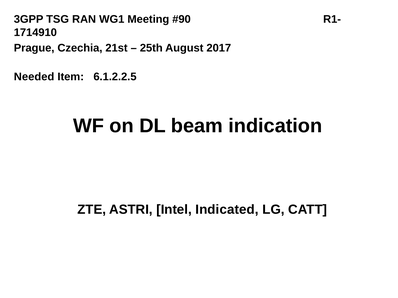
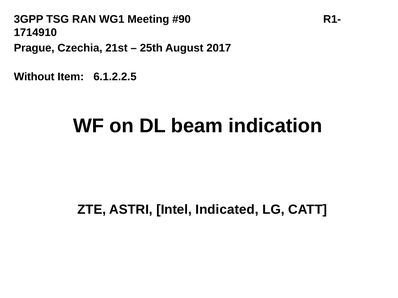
Needed: Needed -> Without (34, 77)
